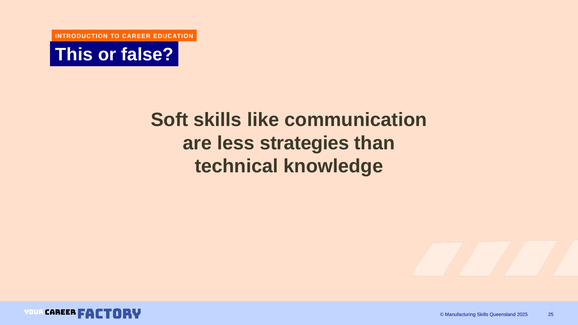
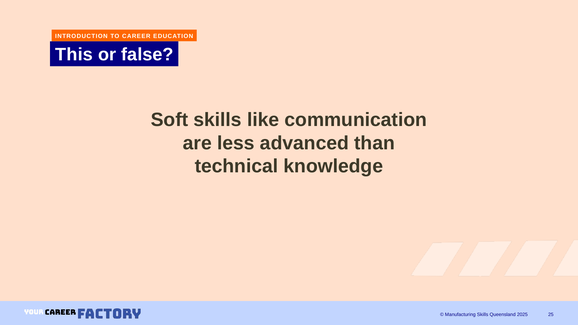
strategies: strategies -> advanced (304, 143)
